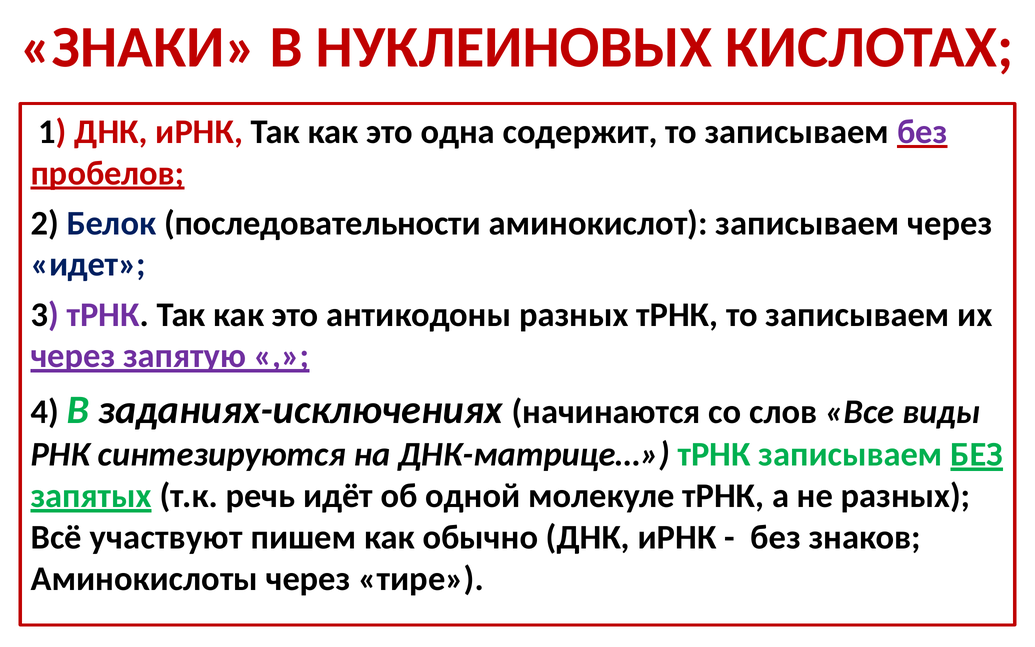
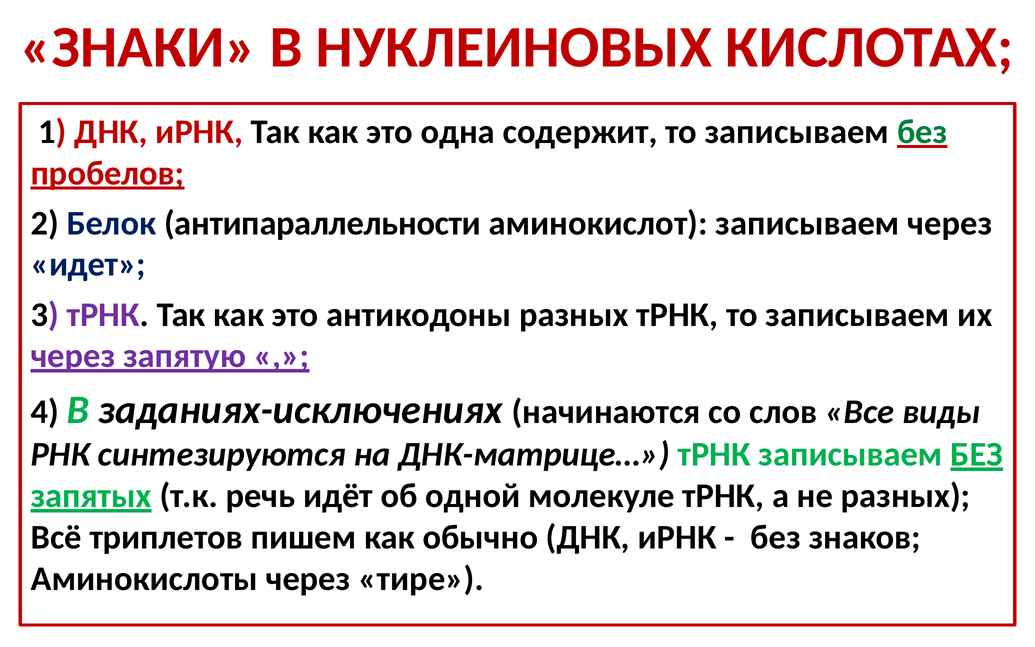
без colour: purple -> green (922, 132)
последовательности: последовательности -> антипараллельности (323, 223)
участвуют: участвуют -> триплетов (166, 537)
